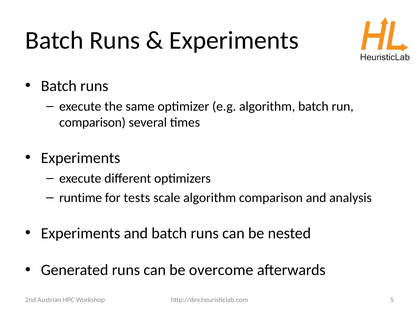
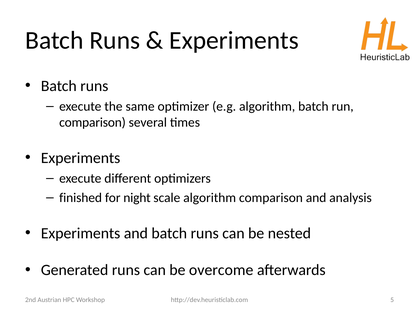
runtime: runtime -> finished (81, 198)
tests: tests -> night (137, 198)
